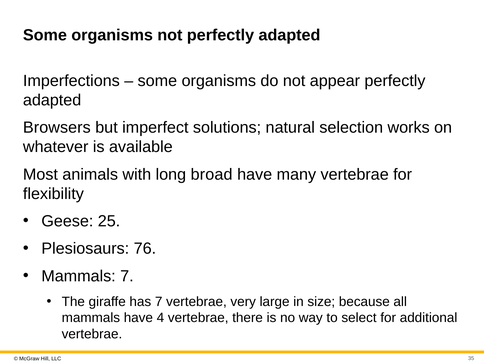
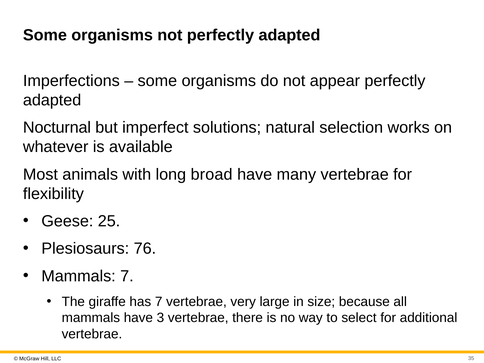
Browsers: Browsers -> Nocturnal (57, 128)
4: 4 -> 3 (160, 318)
